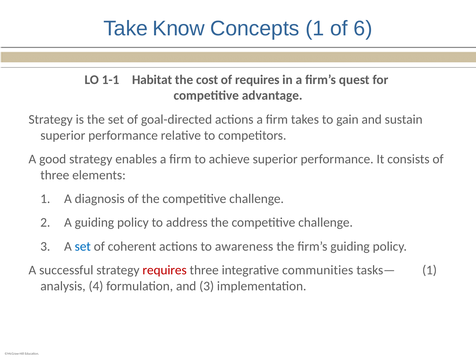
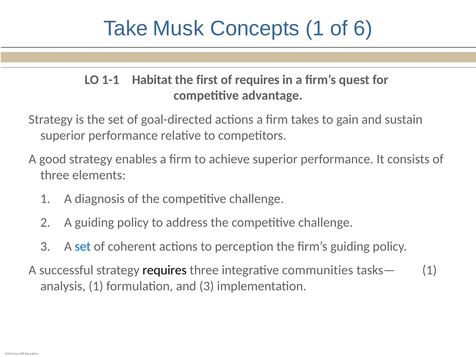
Know: Know -> Musk (178, 28)
cost: cost -> first (207, 80)
awareness: awareness -> perception (244, 246)
requires colour: red -> black (165, 270)
analysis 4: 4 -> 1 (96, 286)
